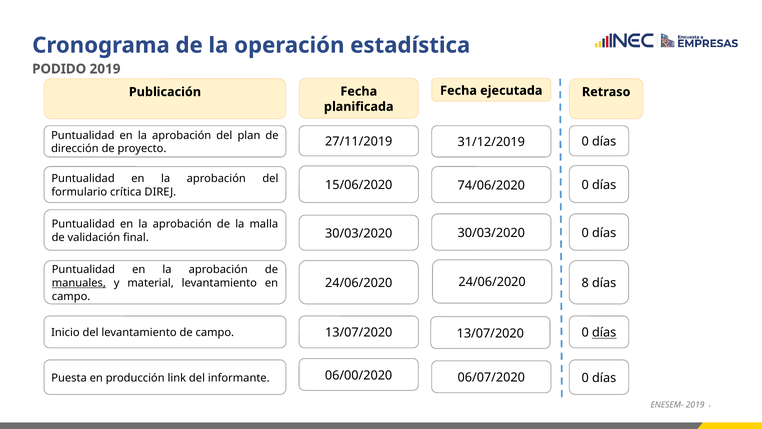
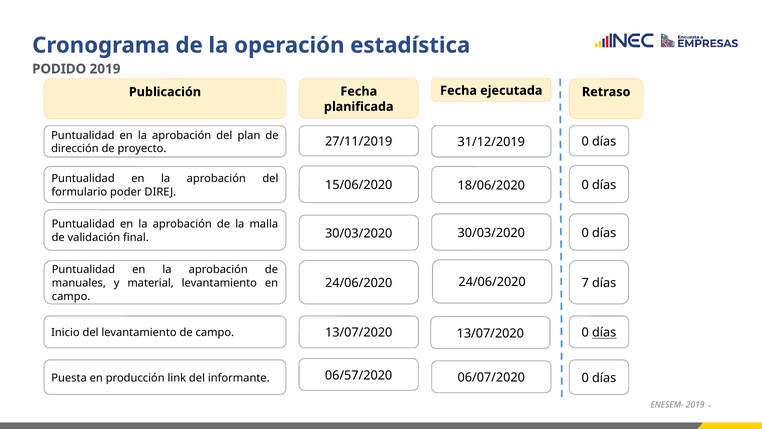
74/06/2020: 74/06/2020 -> 18/06/2020 (491, 185)
crítica: crítica -> poder (126, 192)
8: 8 -> 7 (585, 283)
manuales underline: present -> none (79, 283)
06/00/2020: 06/00/2020 -> 06/57/2020 (359, 375)
